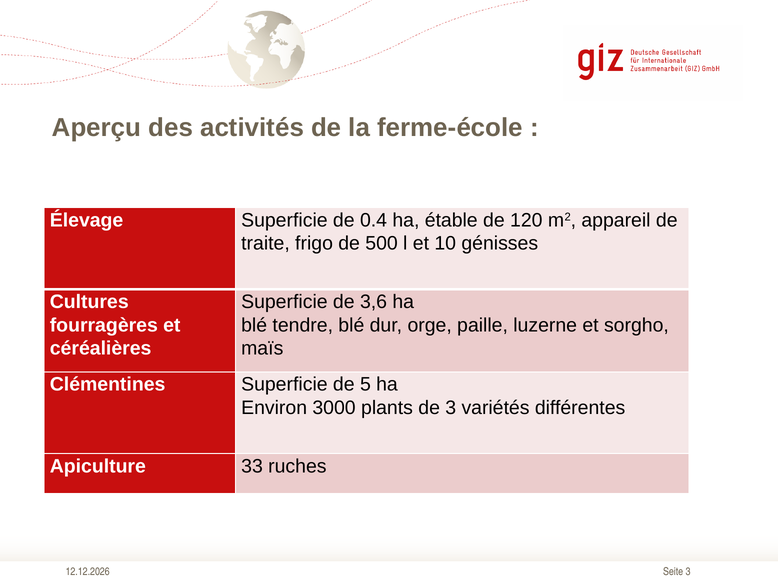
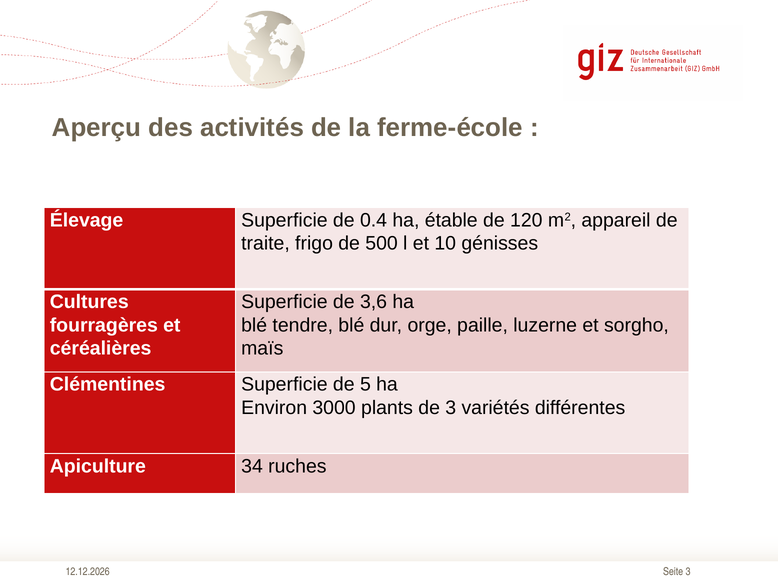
33: 33 -> 34 (252, 466)
